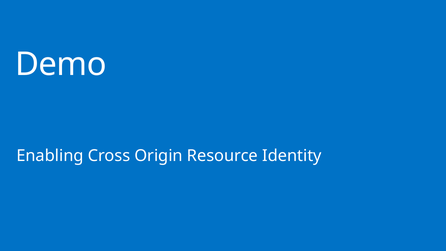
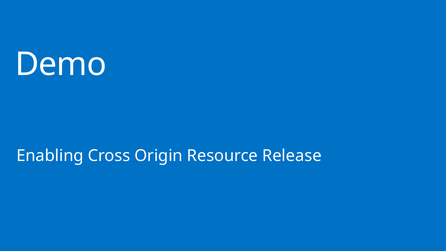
Identity: Identity -> Release (292, 156)
